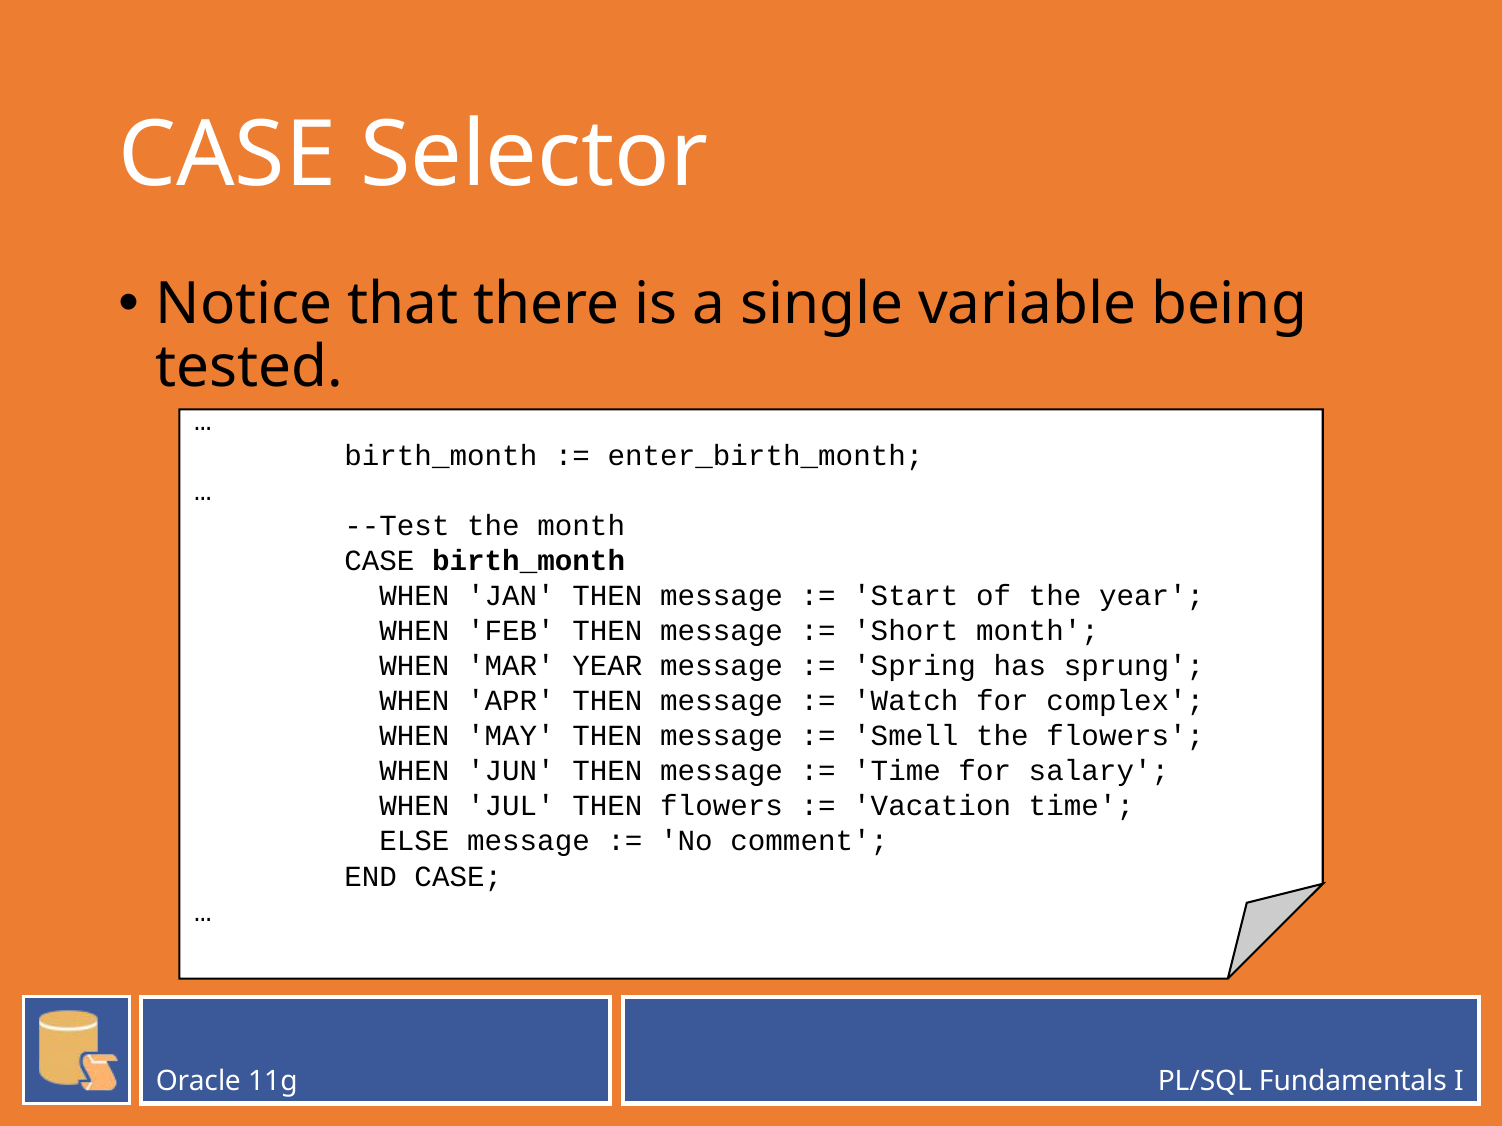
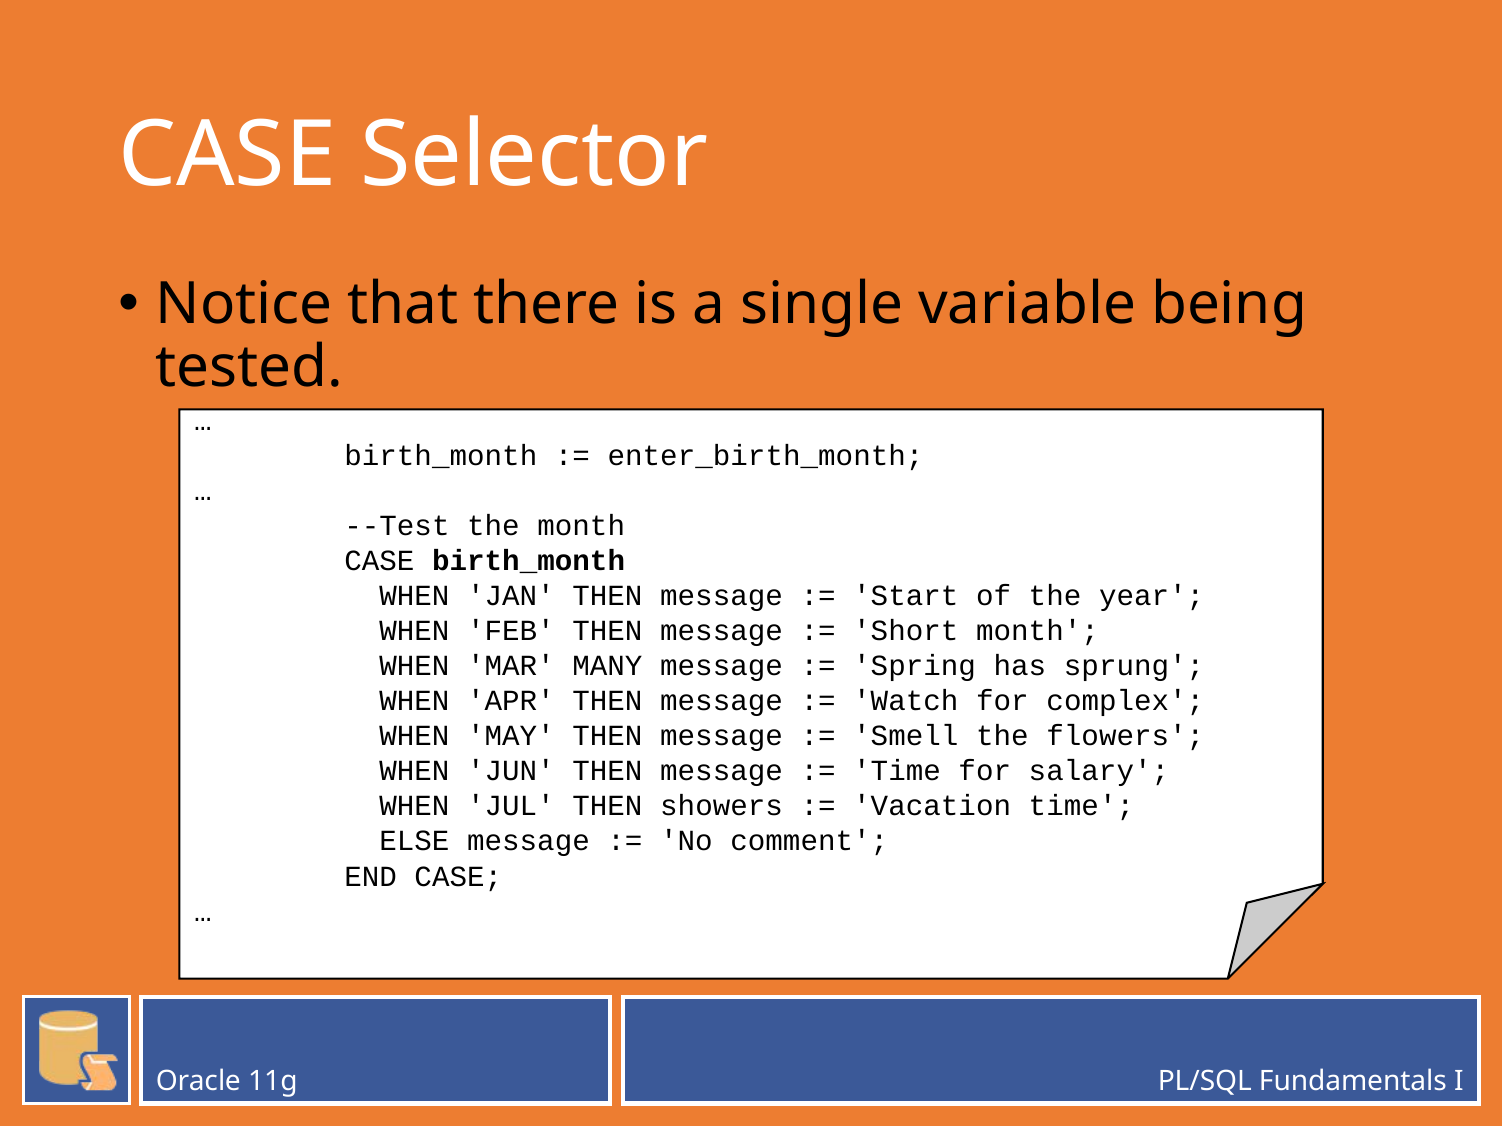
MAR YEAR: YEAR -> MANY (607, 666)
THEN flowers: flowers -> showers (722, 807)
